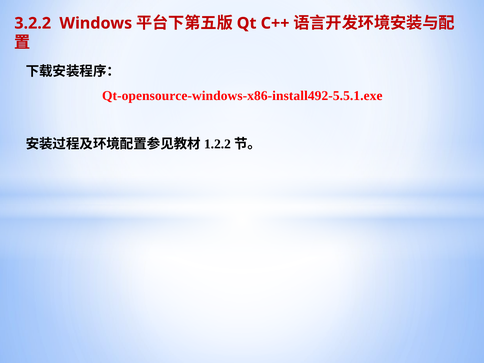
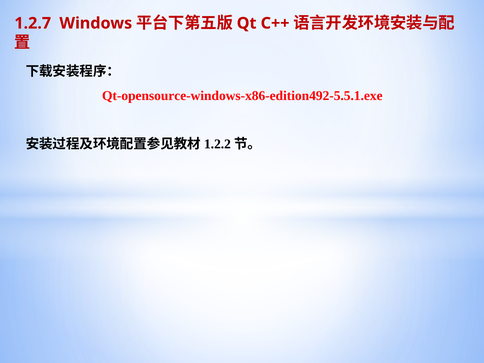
3.2.2: 3.2.2 -> 1.2.7 (33, 23)
Qt-opensource-windows-x86-install492-5.5.1.exe: Qt-opensource-windows-x86-install492-5.5.1.exe -> Qt-opensource-windows-x86-edition492-5.5.1.exe (242, 96)
